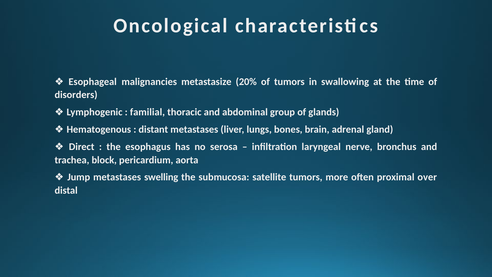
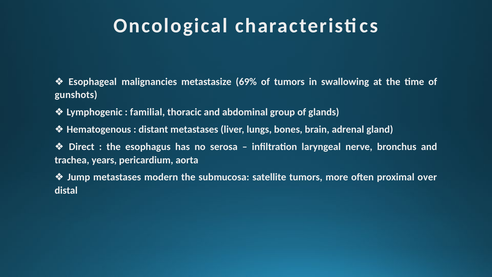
20%: 20% -> 69% (246, 82)
disorders: disorders -> gunshots (76, 95)
block: block -> years (104, 160)
swelling: swelling -> modern (161, 177)
